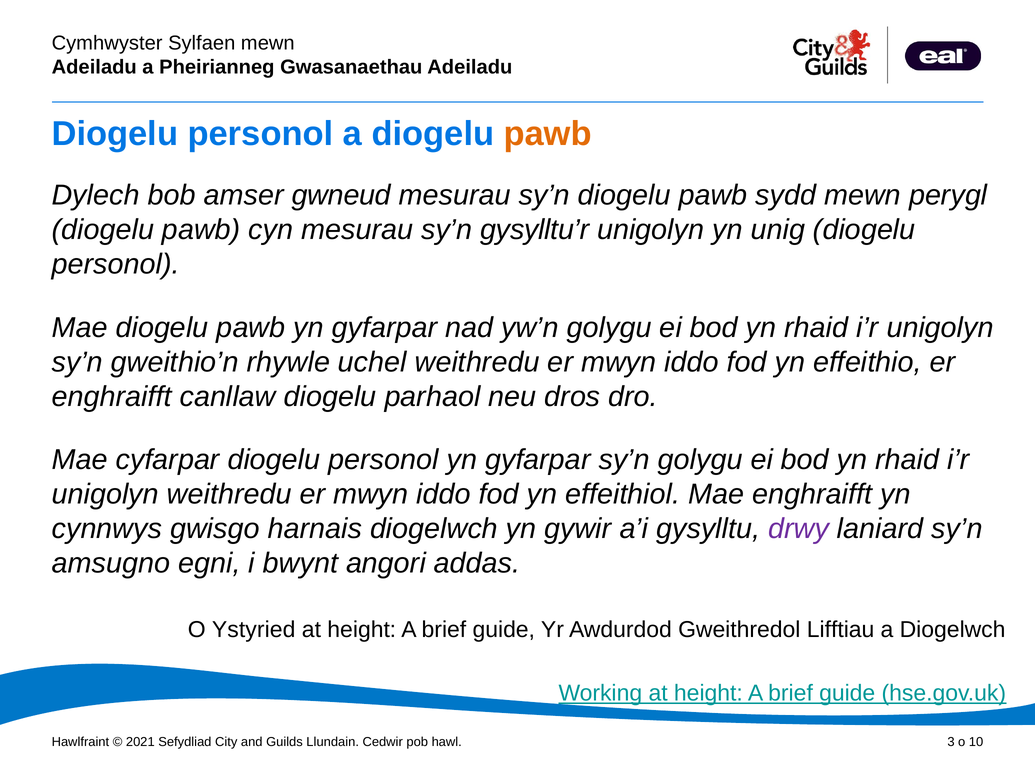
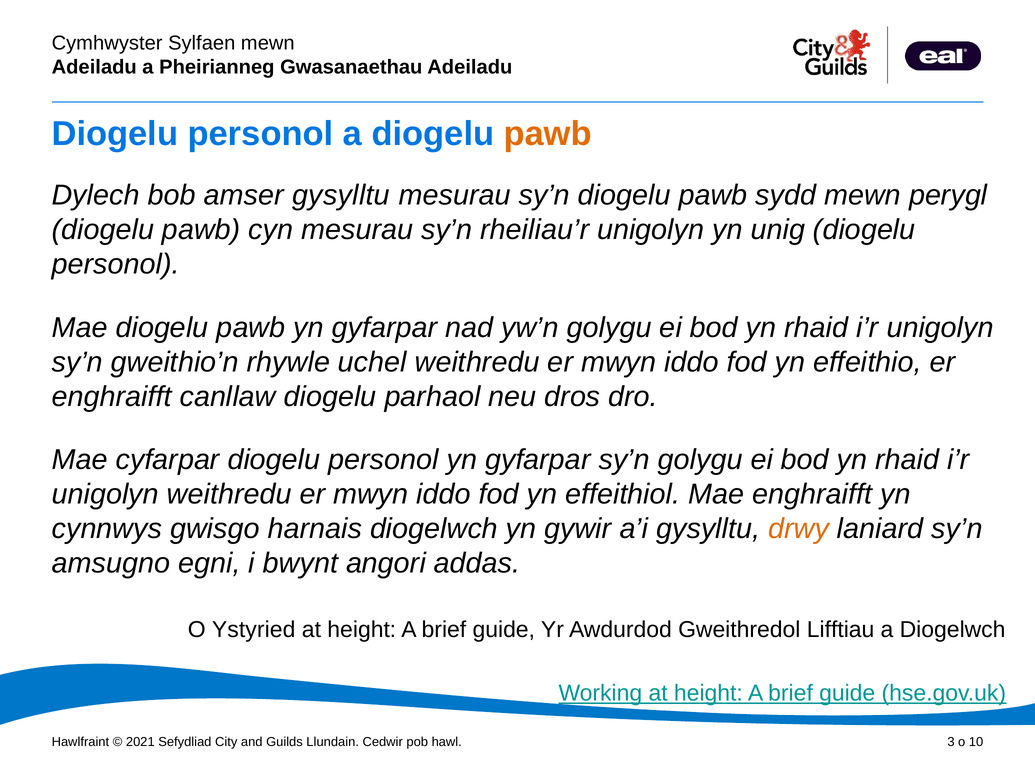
amser gwneud: gwneud -> gysylltu (341, 195)
gysylltu’r: gysylltu’r -> rheiliau’r (535, 230)
drwy colour: purple -> orange (799, 529)
